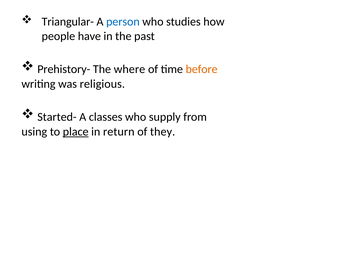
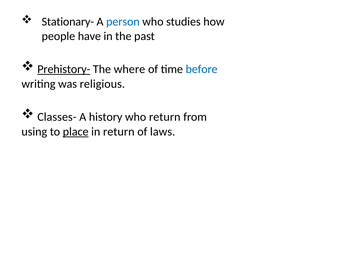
Triangular-: Triangular- -> Stationary- (68, 22)
Prehistory- underline: none -> present (64, 69)
before colour: orange -> blue (202, 69)
Started-: Started- -> Classes- (57, 117)
classes: classes -> history (106, 117)
who supply: supply -> return (165, 117)
they: they -> laws (163, 132)
